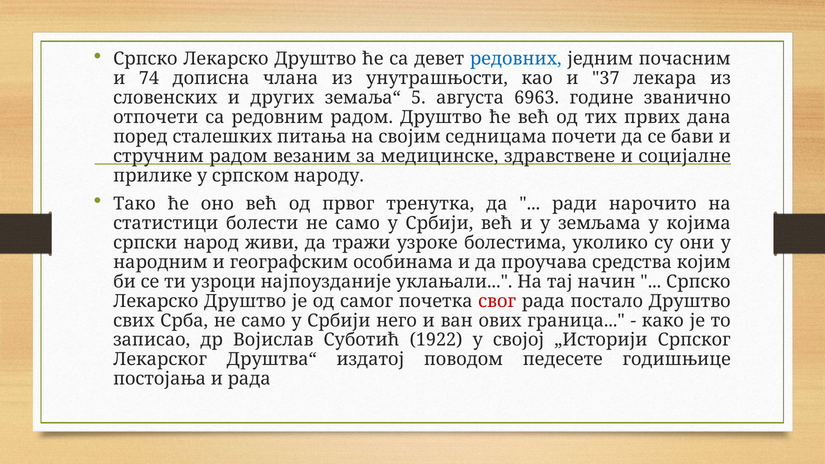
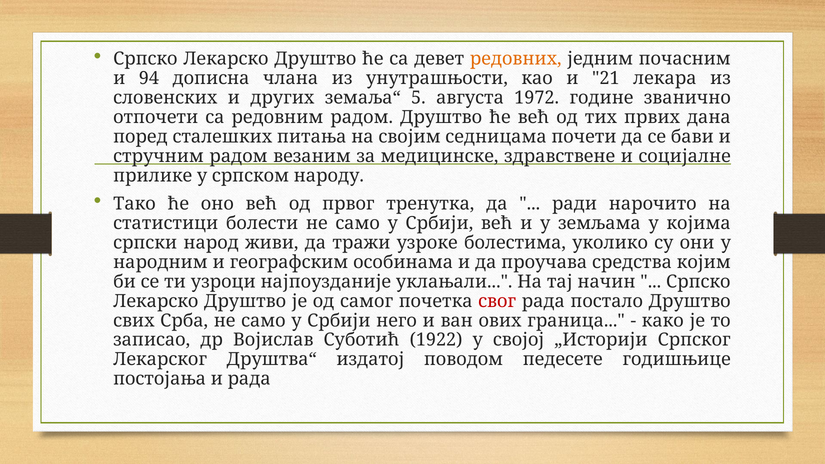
редовних colour: blue -> orange (516, 59)
74: 74 -> 94 (149, 78)
37: 37 -> 21 (606, 78)
6963: 6963 -> 1972 (537, 98)
